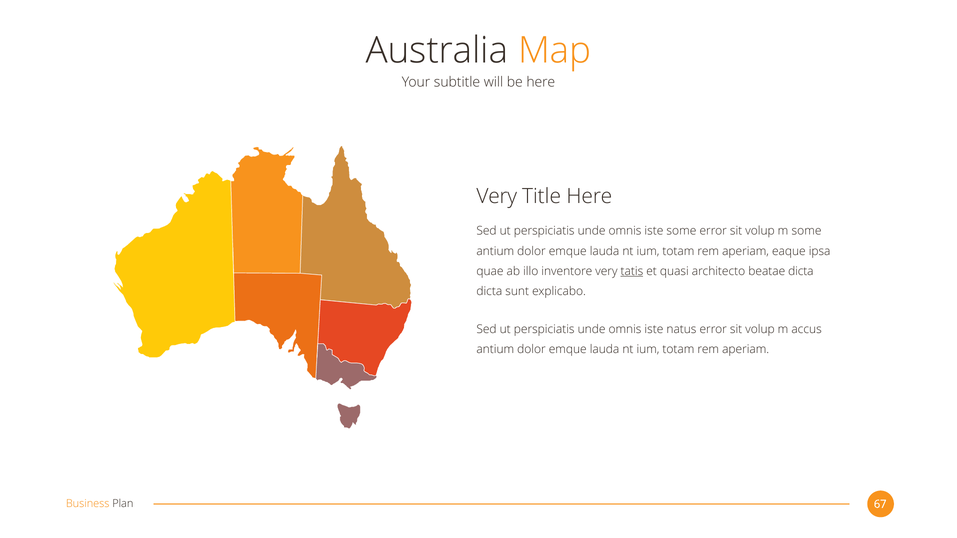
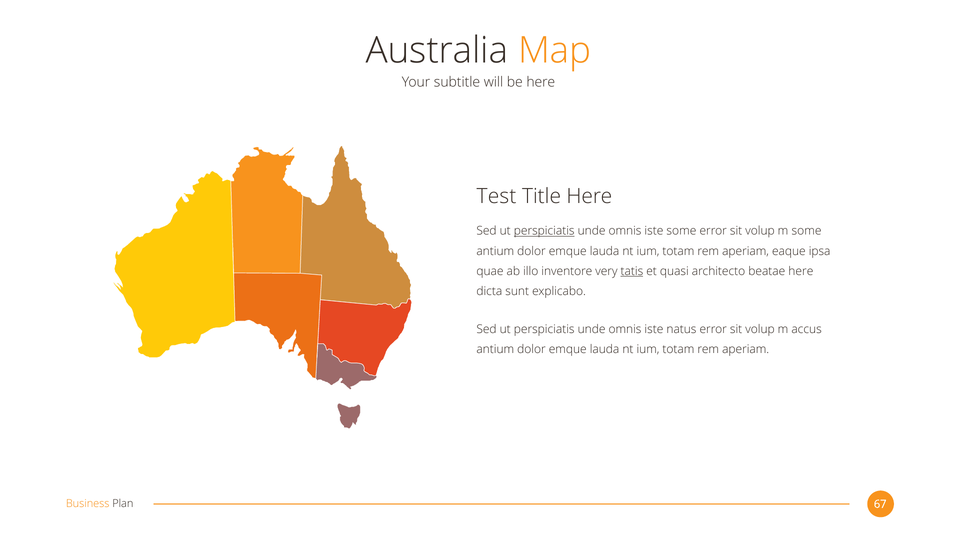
Very: Very -> Test (497, 196)
perspiciatis underline: none -> present (544, 231)
beatae dicta: dicta -> here (801, 271)
